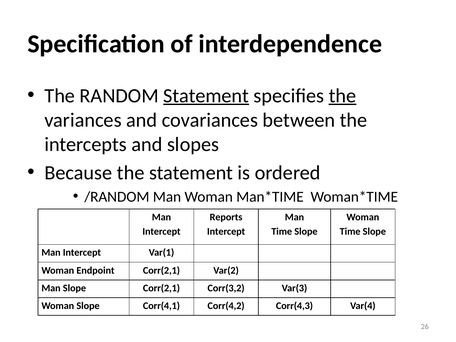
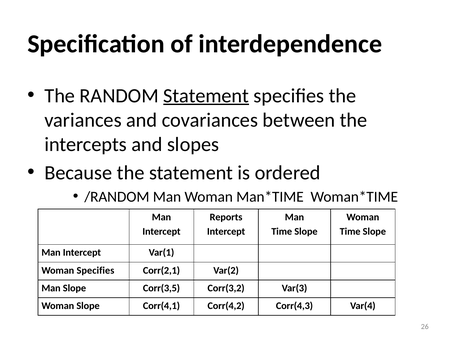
the underline: present -> none (342, 96)
Woman Endpoint: Endpoint -> Specifies (95, 270)
Slope Corr(2,1: Corr(2,1 -> Corr(3,5 (161, 288)
